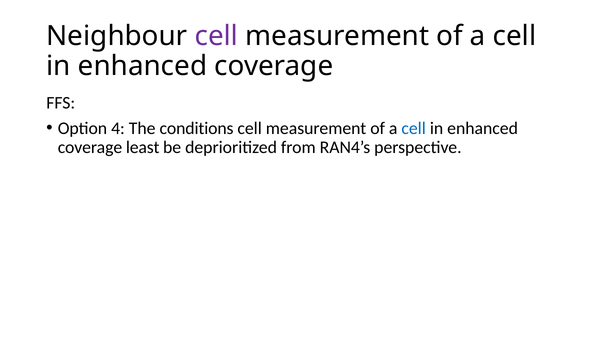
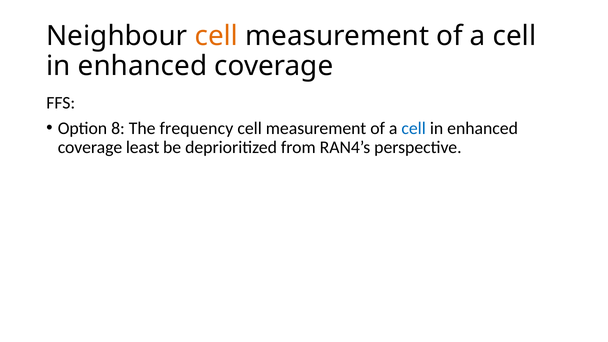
cell colour: purple -> orange (216, 36)
4: 4 -> 8 (118, 128)
conditions: conditions -> frequency (196, 128)
